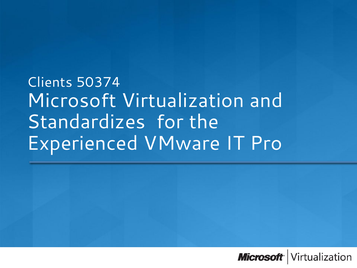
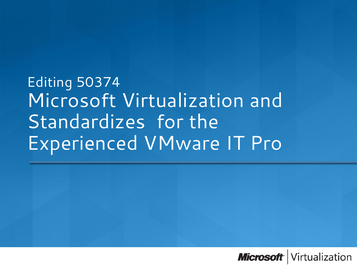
Clients: Clients -> Editing (50, 82)
